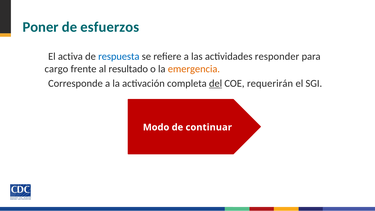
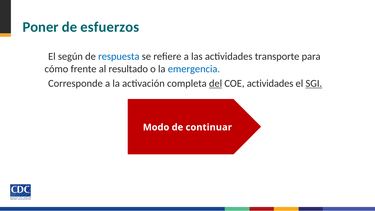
activa: activa -> según (70, 56)
responder: responder -> transporte (277, 56)
cargo: cargo -> cómo (56, 69)
emergencia colour: orange -> blue (194, 69)
COE requerirán: requerirán -> actividades (270, 83)
SGI underline: none -> present (314, 83)
